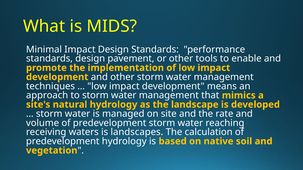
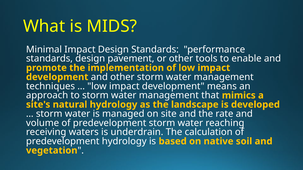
landscapes: landscapes -> underdrain (137, 132)
